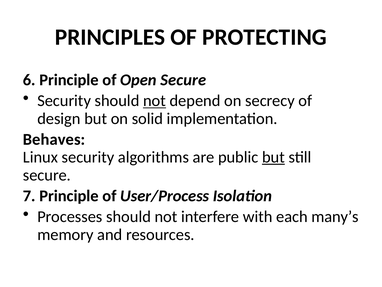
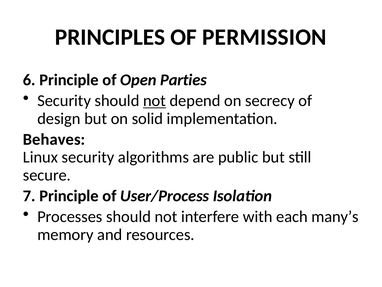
PROTECTING: PROTECTING -> PERMISSION (264, 37)
Open Secure: Secure -> Parties (183, 80)
but underline: present -> none (273, 157)
